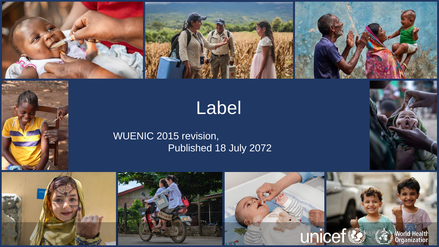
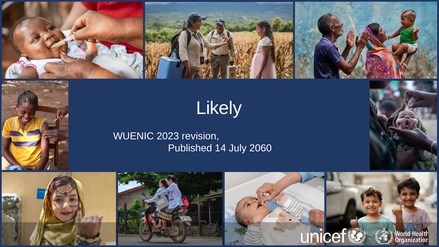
Label: Label -> Likely (219, 108)
2015: 2015 -> 2023 (168, 136)
18: 18 -> 14 (220, 148)
2072: 2072 -> 2060 (261, 148)
